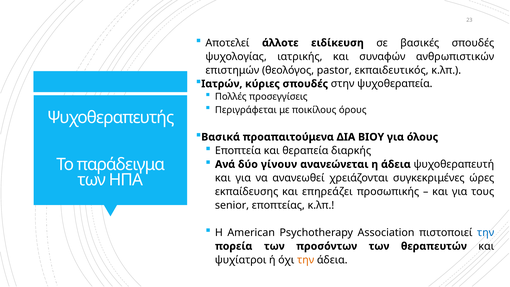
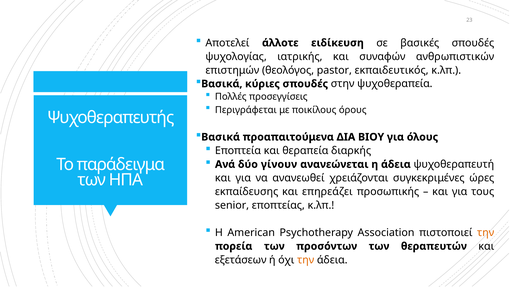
Ιατρών: Ιατρών -> Βασικά (222, 84)
την colour: blue -> orange (486, 232)
ψυχίατροι: ψυχίατροι -> εξετάσεων (241, 260)
